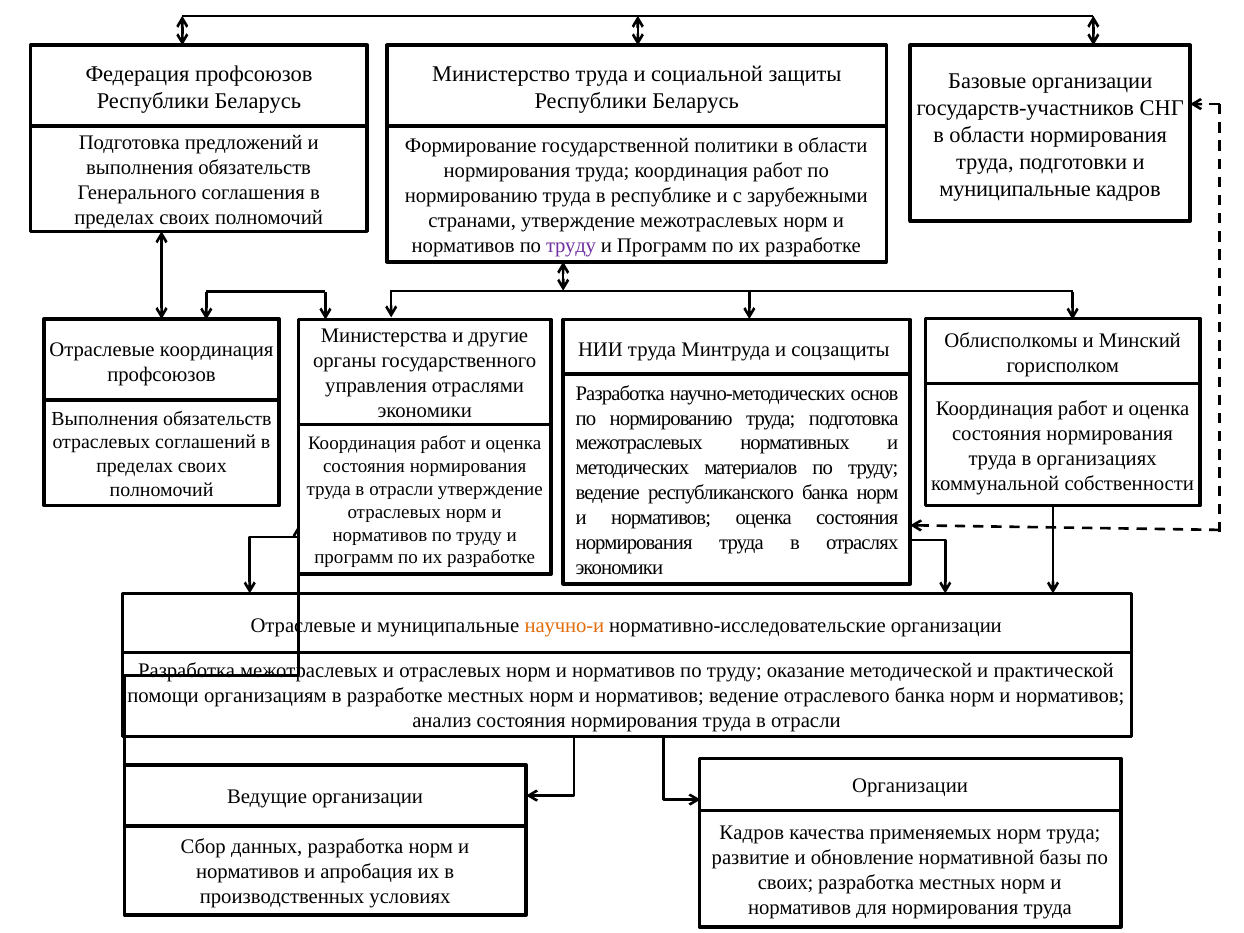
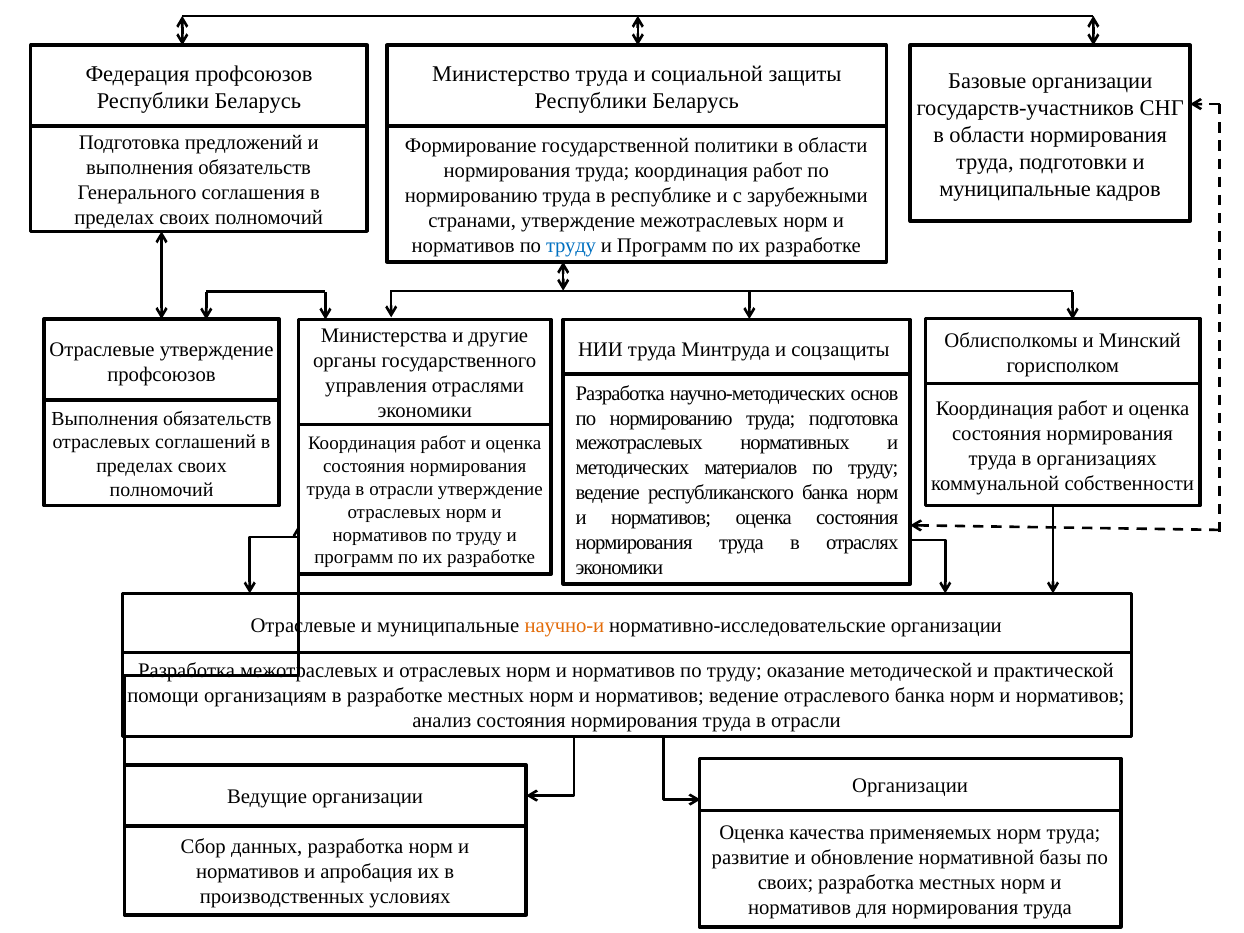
труду colour: purple -> blue (571, 245)
Отраслевые координация: координация -> утверждение (217, 349)
Кадров: Кадров -> Оценка (752, 833)
